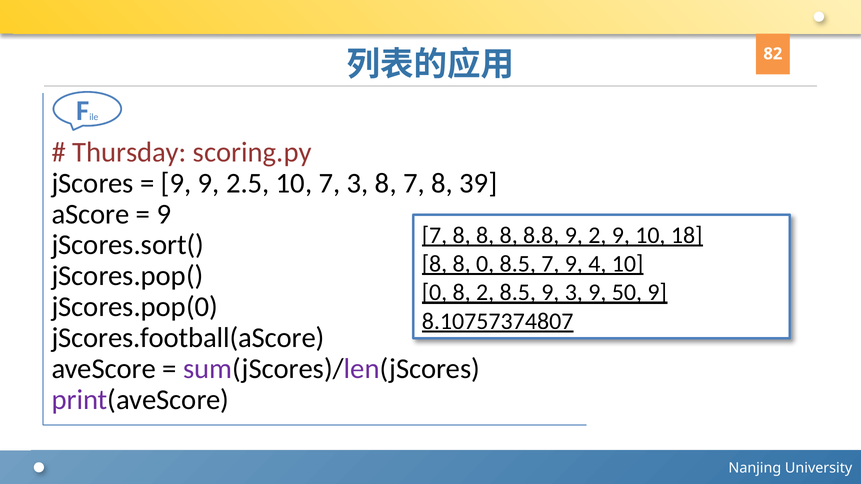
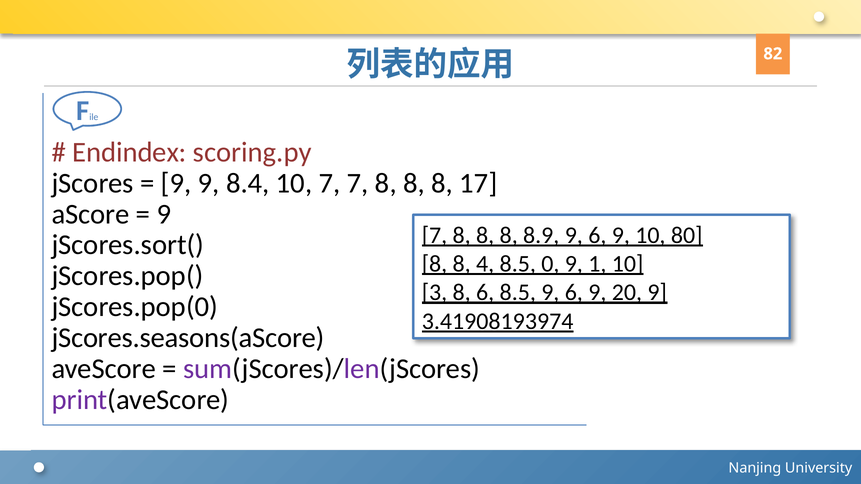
Thursday: Thursday -> Endindex (129, 152)
2.5: 2.5 -> 8.4 (248, 183)
7 3: 3 -> 7 (358, 183)
7: 7 -> 8 (414, 183)
39: 39 -> 17 (478, 183)
8.8: 8.8 -> 8.9 (541, 235)
2: 2 -> 6 (597, 235)
18: 18 -> 80 (687, 235)
8 0: 0 -> 4 (485, 264)
8.5 7: 7 -> 0 (550, 264)
4: 4 -> 1 (597, 264)
0: 0 -> 3 (434, 293)
8 2: 2 -> 6 (485, 293)
8.5 9 3: 3 -> 6 (574, 293)
50: 50 -> 20 (627, 293)
8.10757374807: 8.10757374807 -> 3.41908193974 (498, 321)
jScores.football(aScore: jScores.football(aScore -> jScores.seasons(aScore (188, 338)
